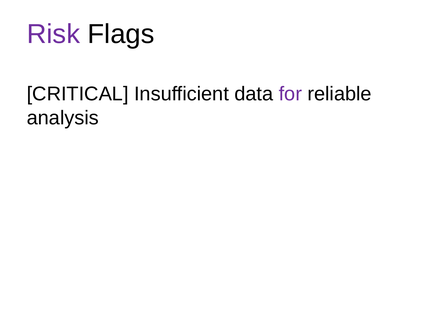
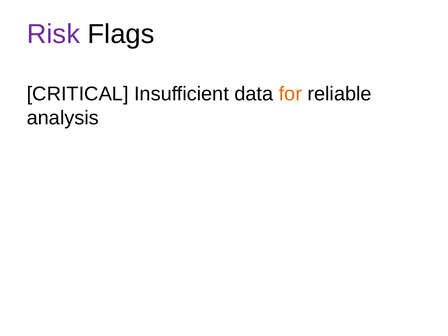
for colour: purple -> orange (290, 94)
